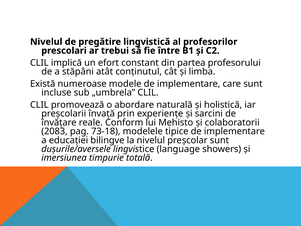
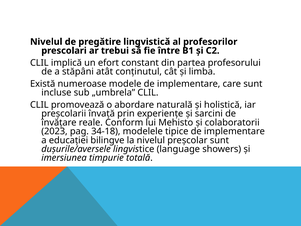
2083: 2083 -> 2023 (54, 131)
73-18: 73-18 -> 34-18 (106, 131)
